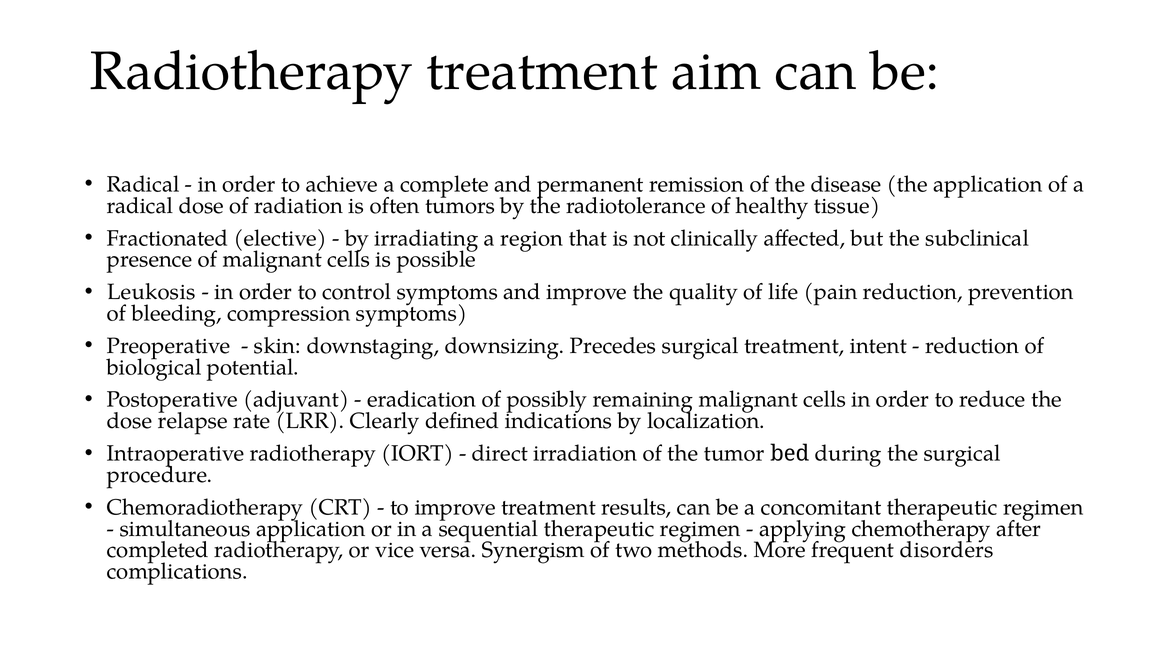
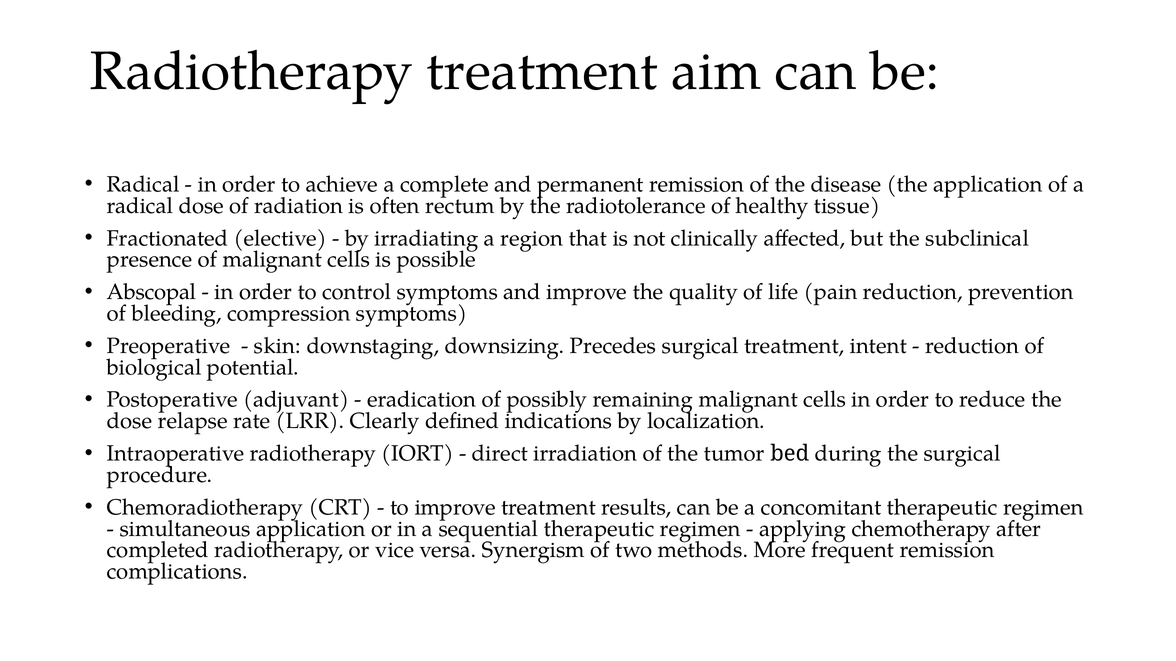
tumors: tumors -> rectum (460, 206)
Leukosis: Leukosis -> Abscopal (152, 292)
frequent disorders: disorders -> remission (947, 551)
